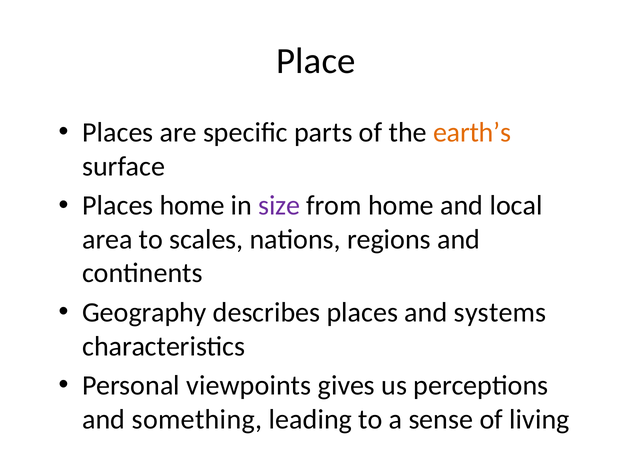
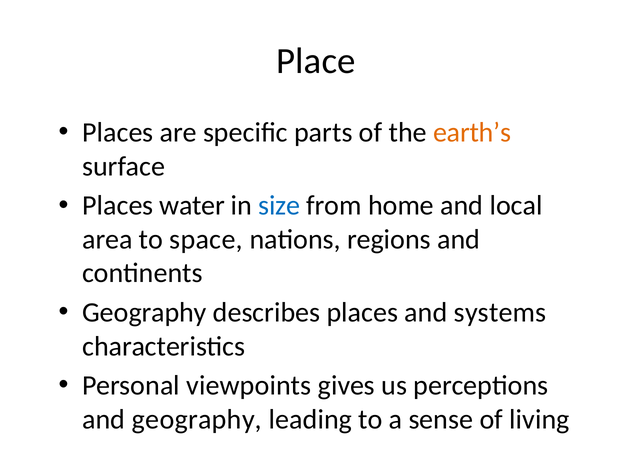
Places home: home -> water (192, 206)
size colour: purple -> blue (279, 206)
scales: scales -> space (206, 239)
and something: something -> geography (197, 419)
